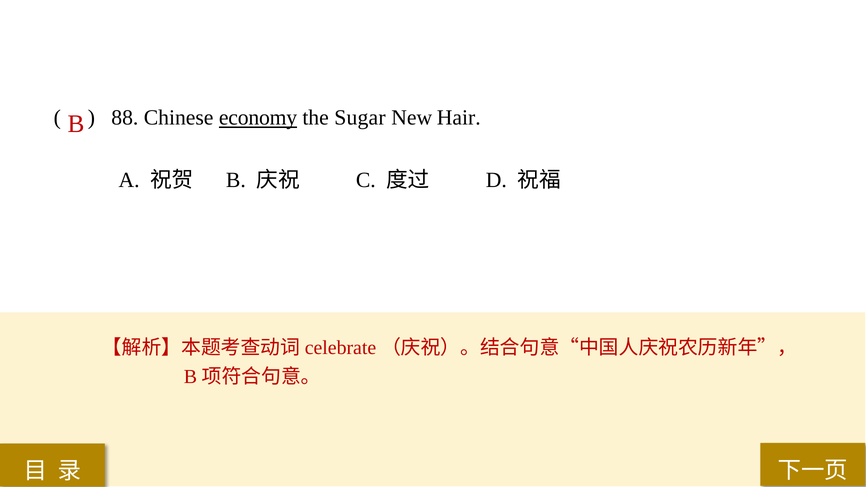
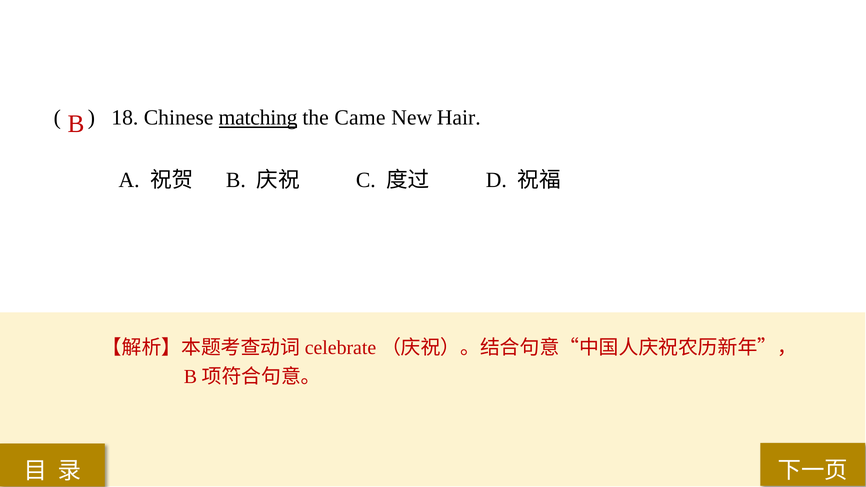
88: 88 -> 18 (125, 118)
economy: economy -> matching (258, 118)
Sugar: Sugar -> Came (360, 118)
